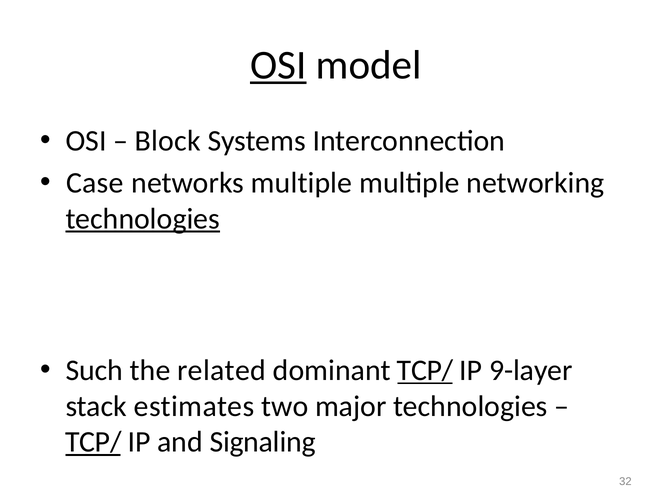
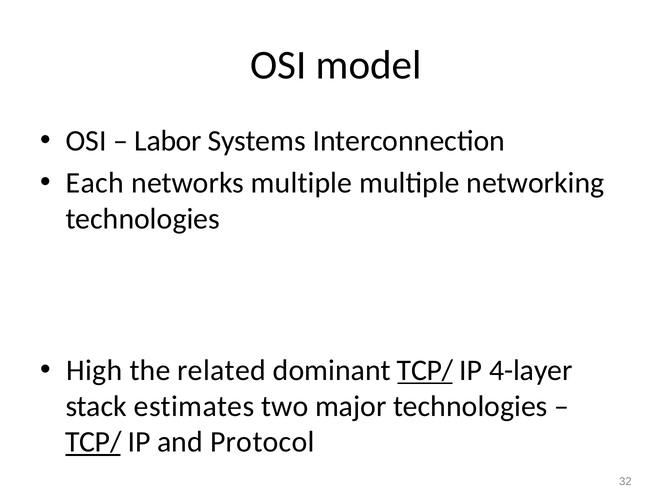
OSI underline: present -> none (278, 65)
Block: Block -> Labor (168, 141)
Case: Case -> Each (95, 183)
technologies underline: present -> none (143, 219)
Such: Such -> High (94, 370)
9-layer: 9-layer -> 4-layer (531, 370)
Signaling: Signaling -> Protocol (262, 442)
